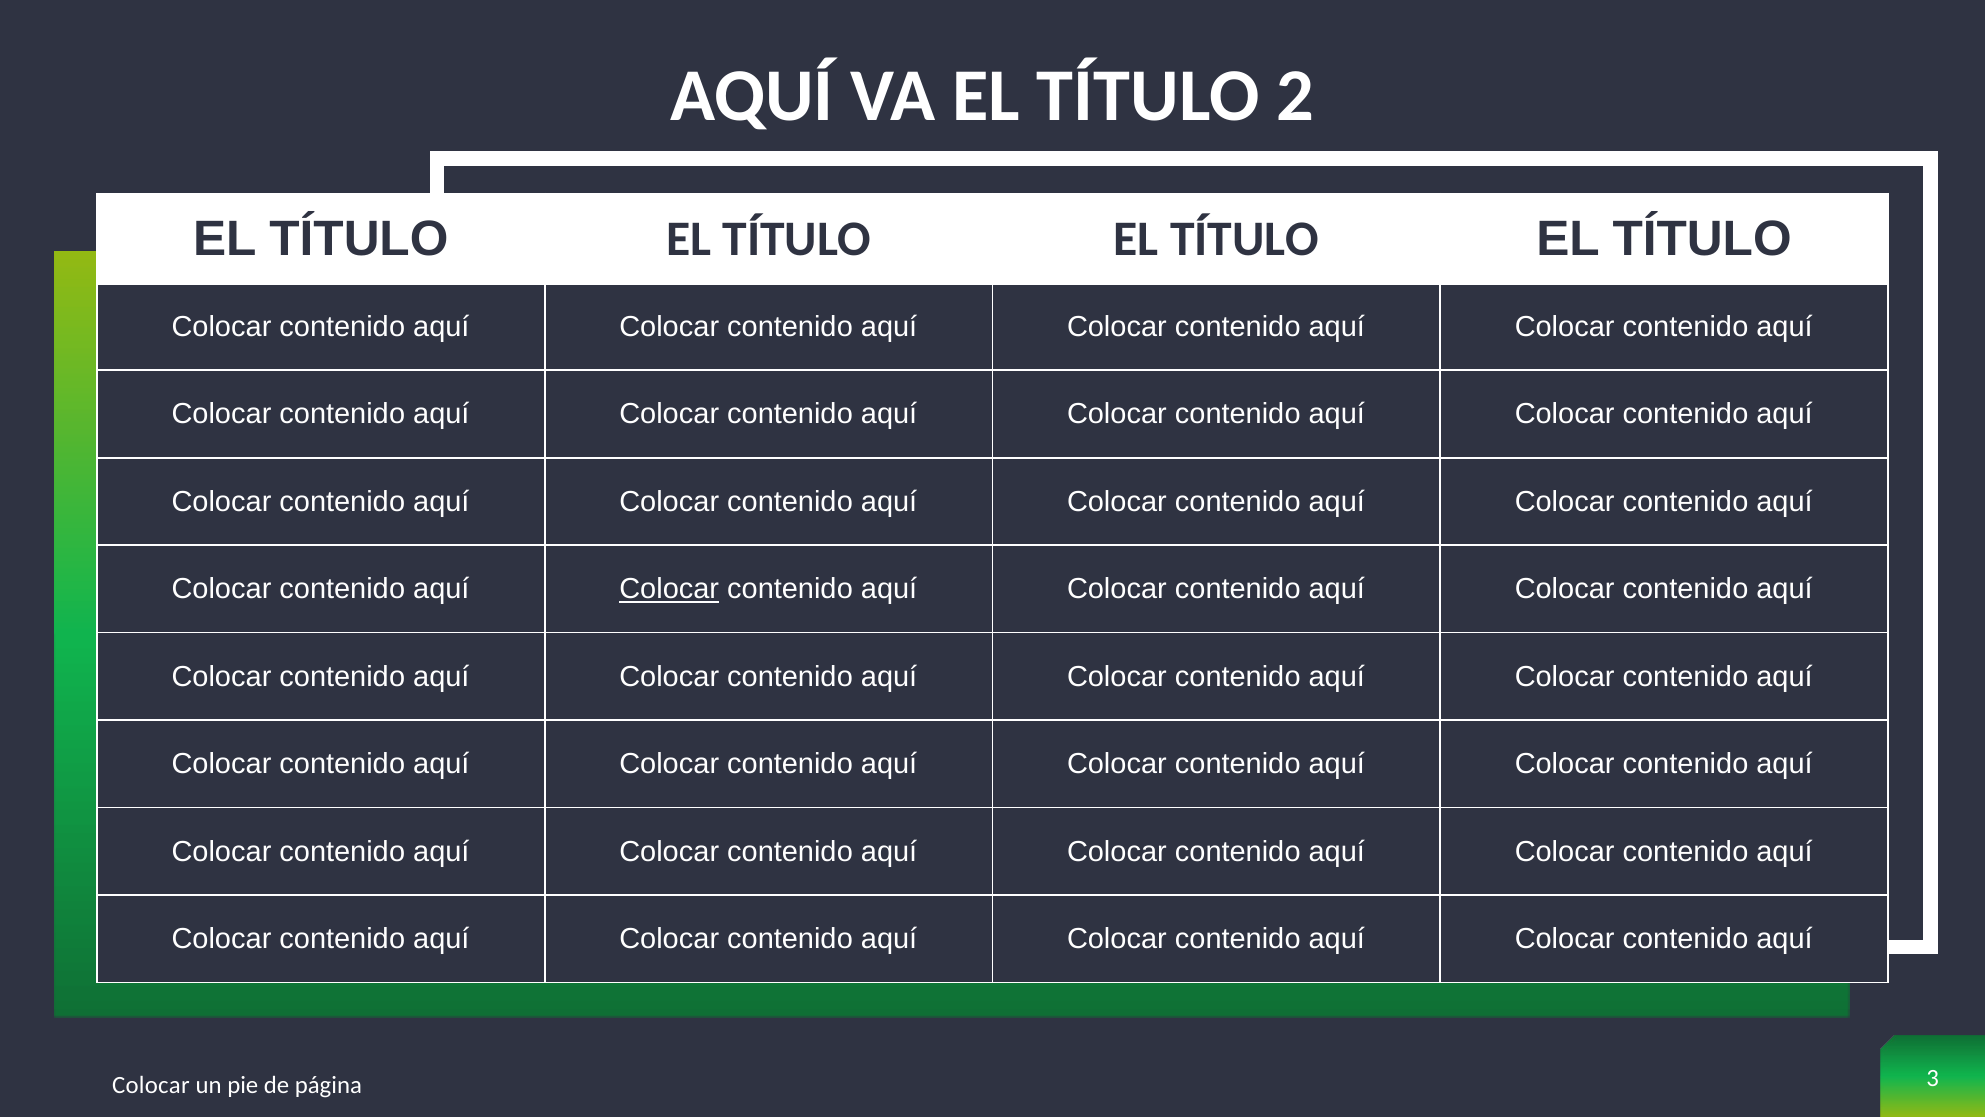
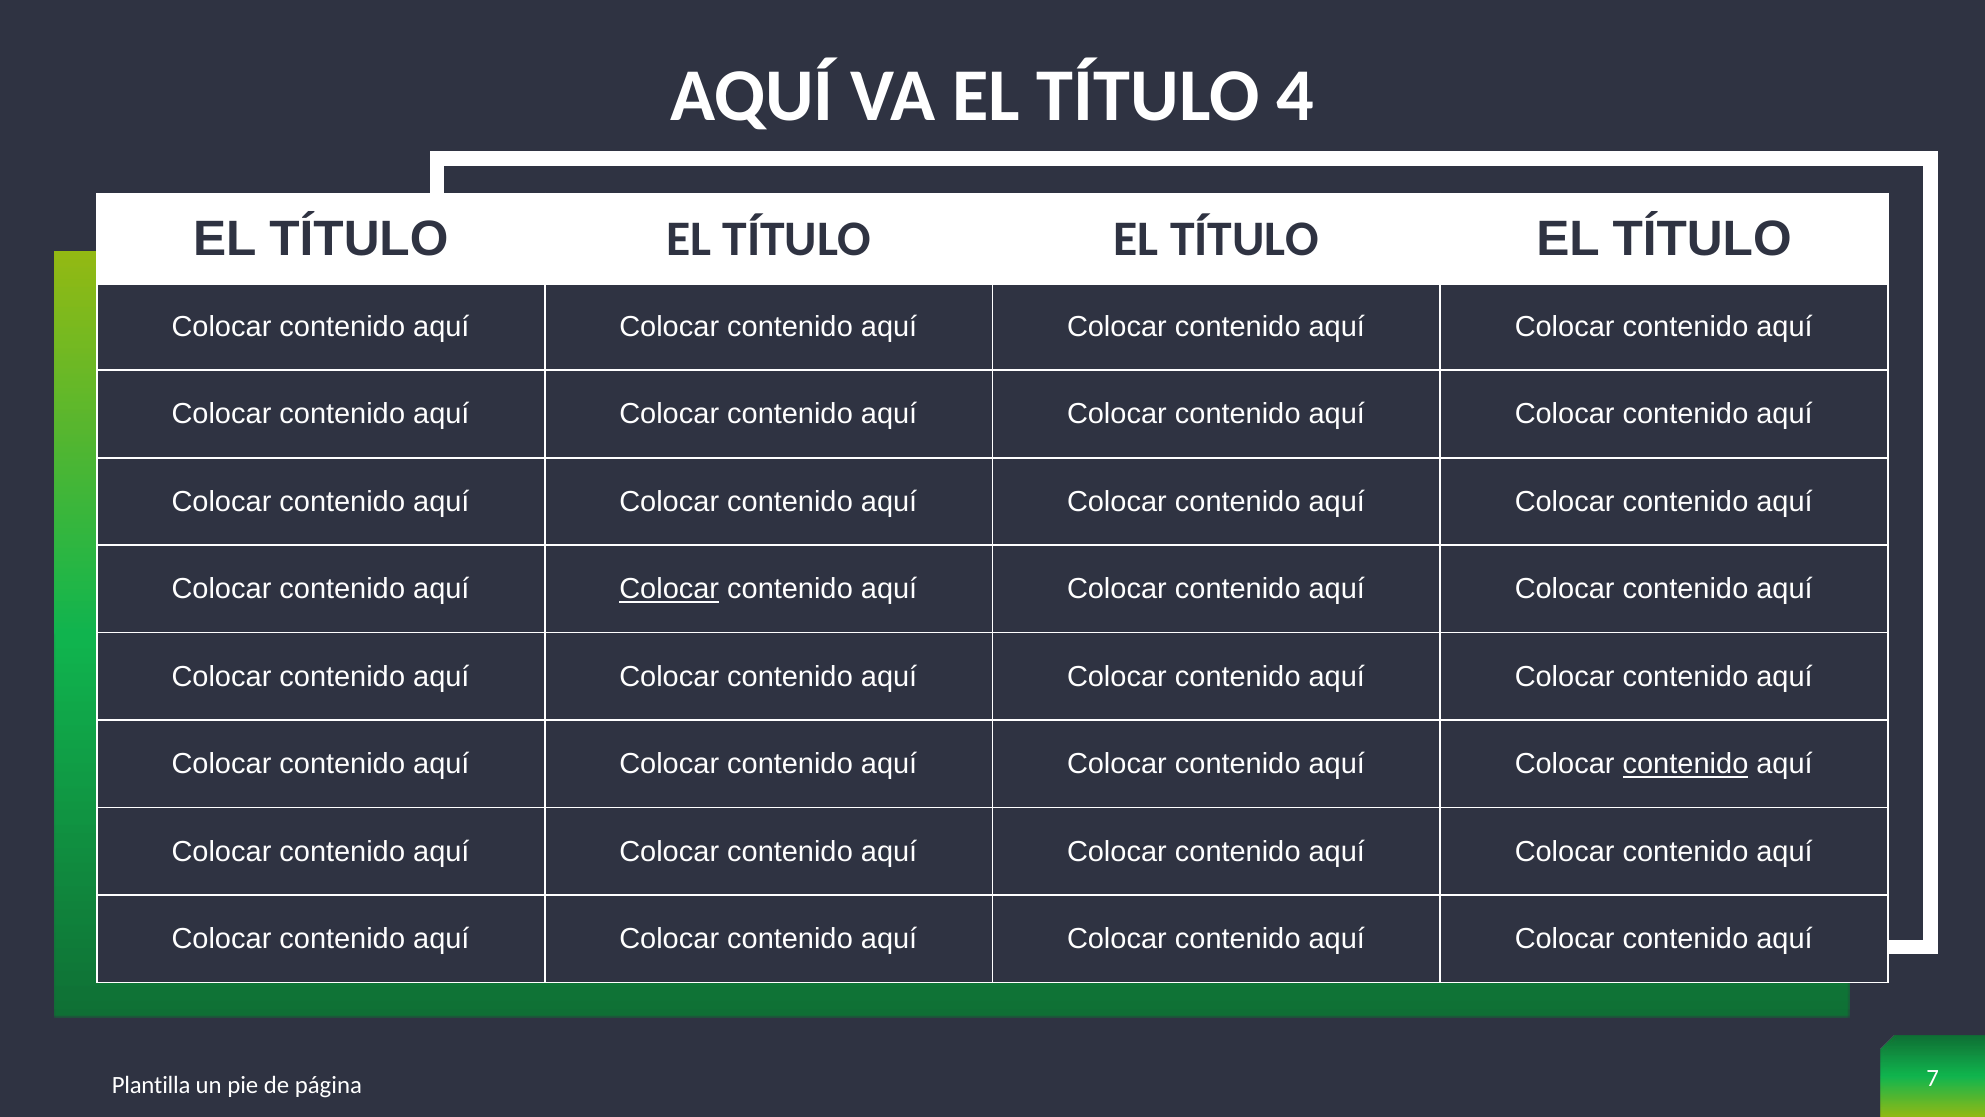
2: 2 -> 4 (1295, 96)
contenido underline: none -> present (1685, 764)
Colocar: Colocar -> Plantilla (151, 1085)
3: 3 -> 7 (1933, 1078)
